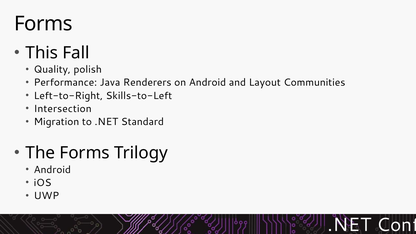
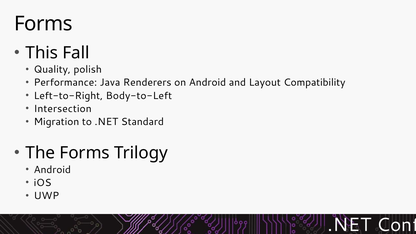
Communities: Communities -> Compatibility (314, 83)
Skills-to-Left: Skills-to-Left -> Body-to-Left (139, 96)
